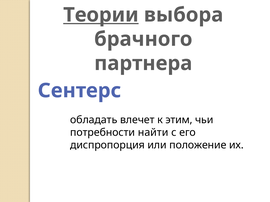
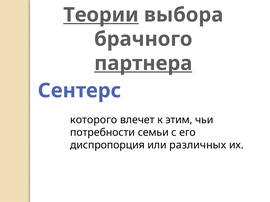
партнера underline: none -> present (143, 64)
обладать: обладать -> которого (94, 120)
найти: найти -> семьи (153, 133)
положение: положение -> различных (198, 145)
